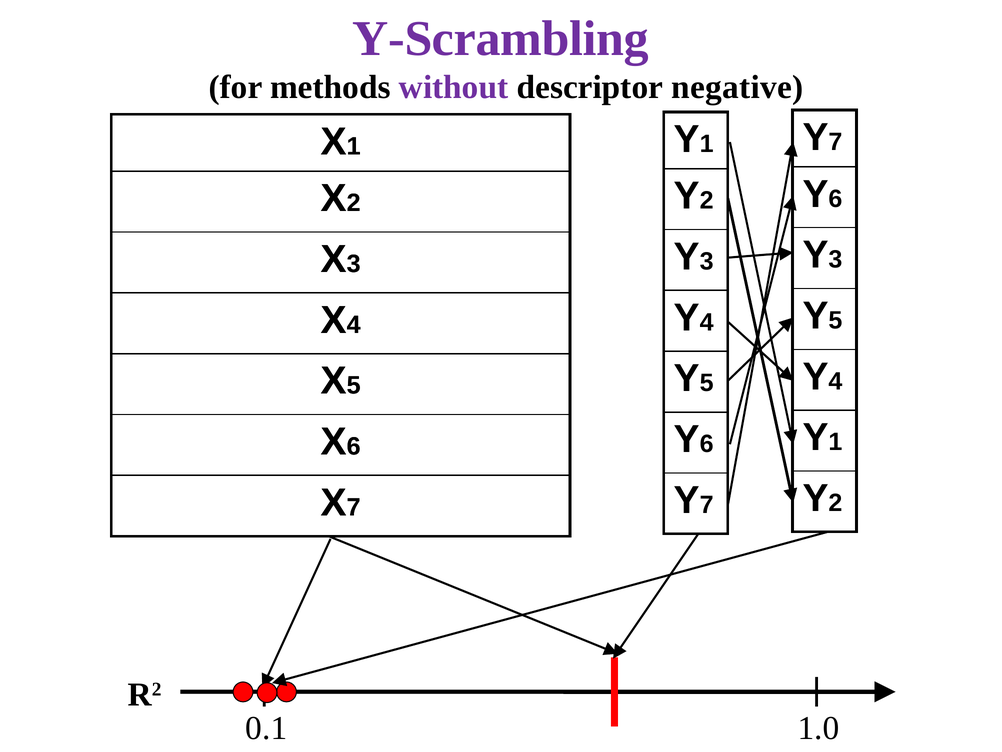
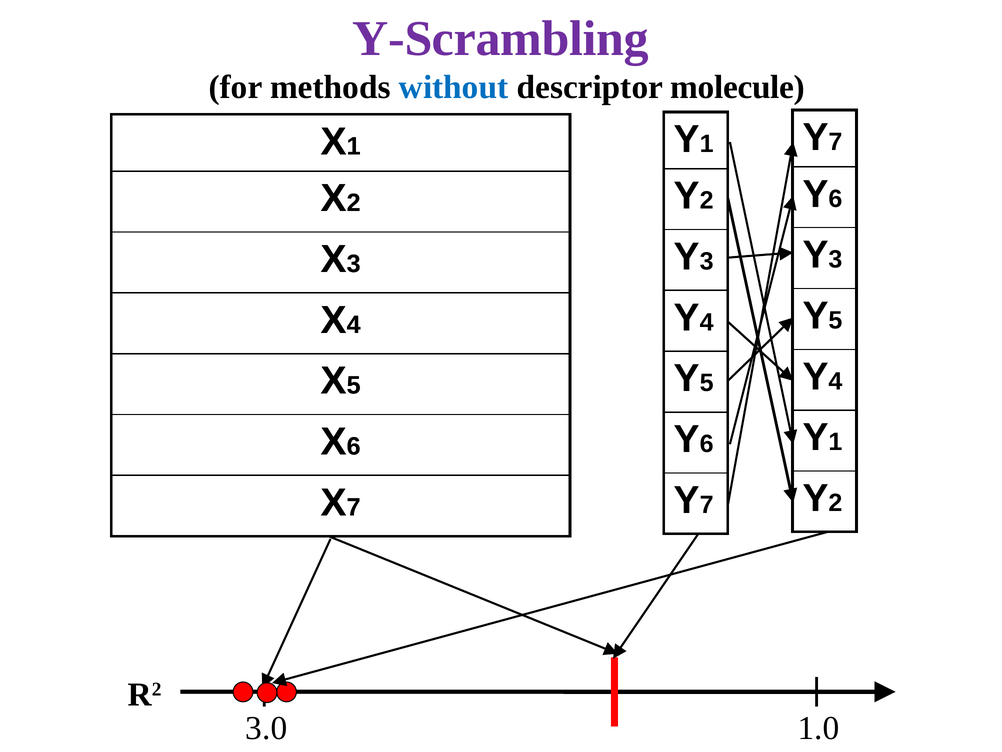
without colour: purple -> blue (454, 87)
negative: negative -> molecule (738, 87)
0.1: 0.1 -> 3.0 (266, 728)
